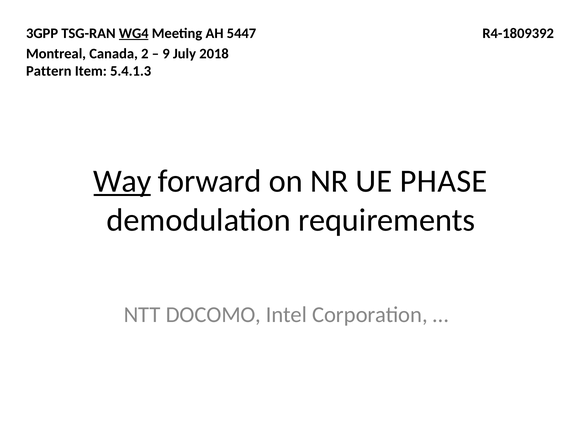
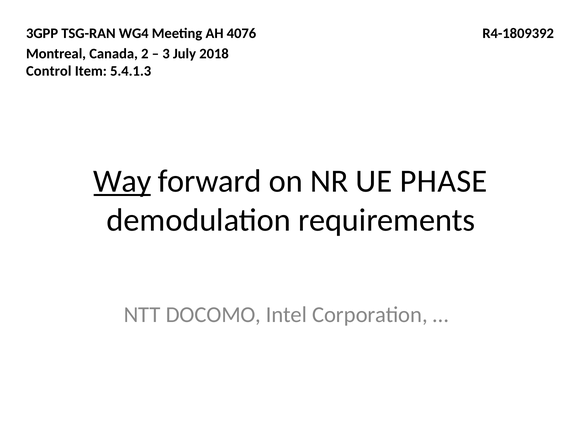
WG4 underline: present -> none (134, 33)
5447: 5447 -> 4076 (241, 33)
9: 9 -> 3 (166, 54)
Pattern: Pattern -> Control (49, 71)
